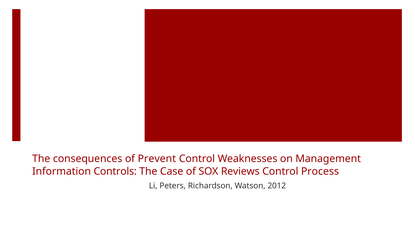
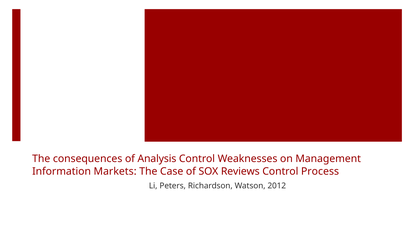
Prevent: Prevent -> Analysis (157, 159)
Controls: Controls -> Markets (115, 172)
